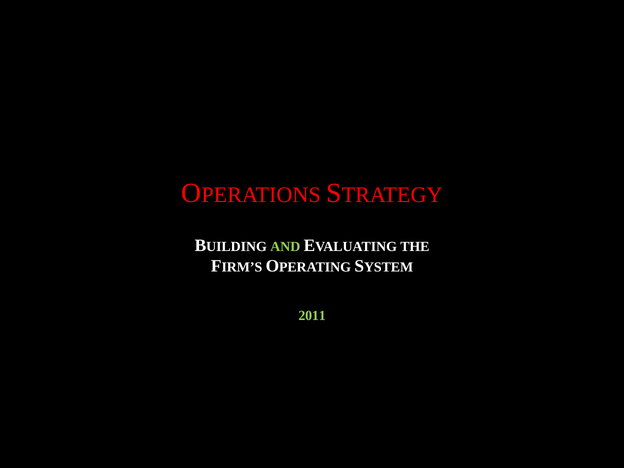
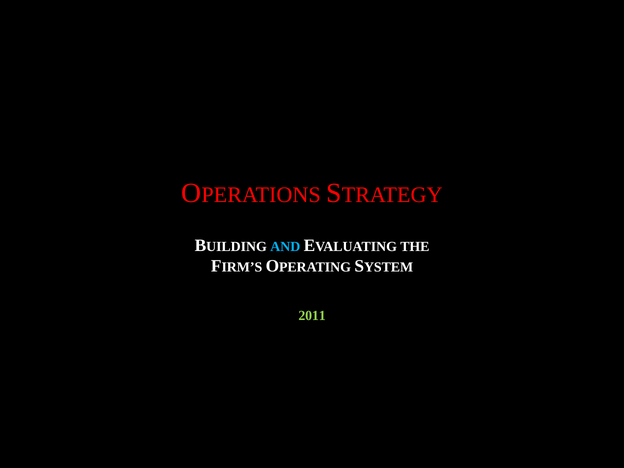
AND colour: light green -> light blue (285, 246)
